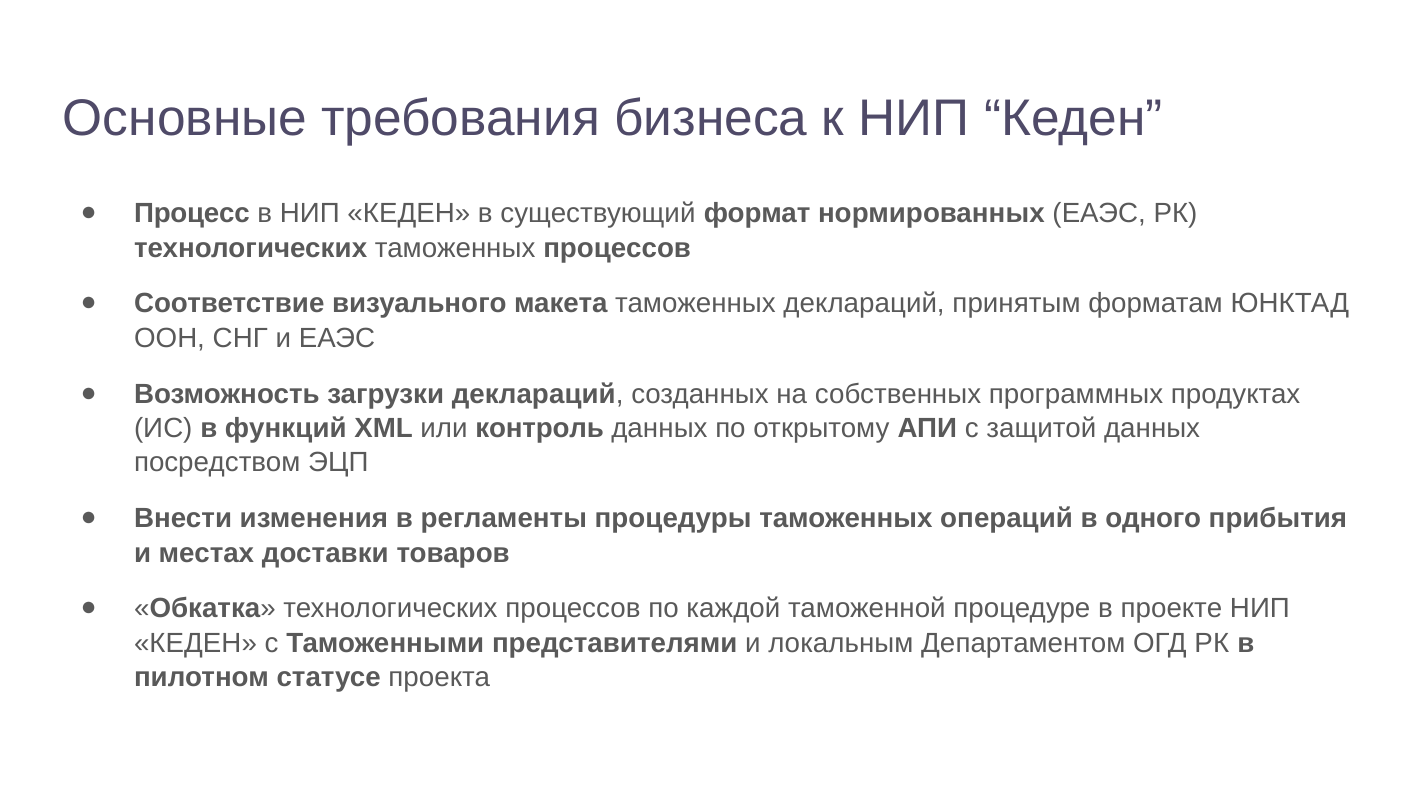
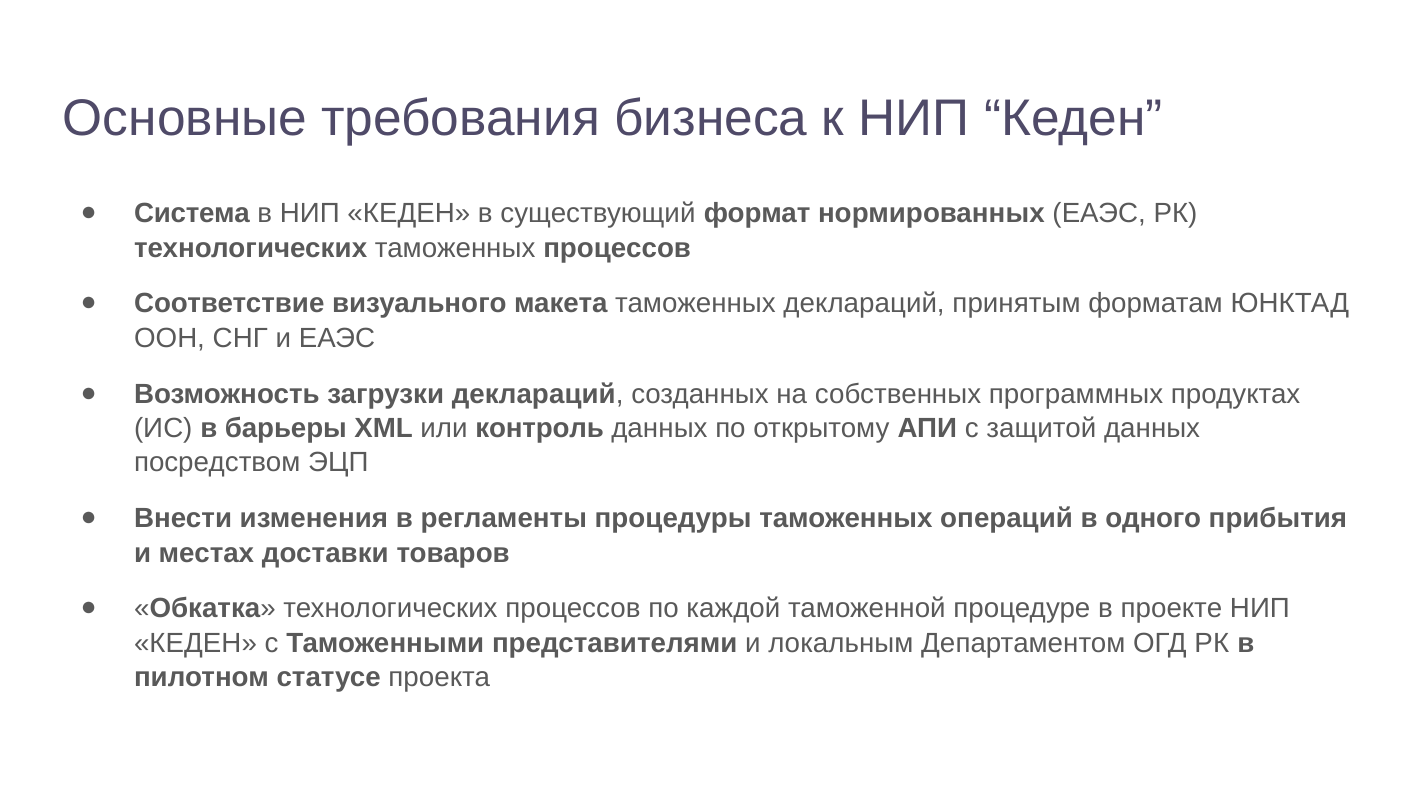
Процесс: Процесс -> Система (192, 214)
функций: функций -> барьеры (286, 428)
